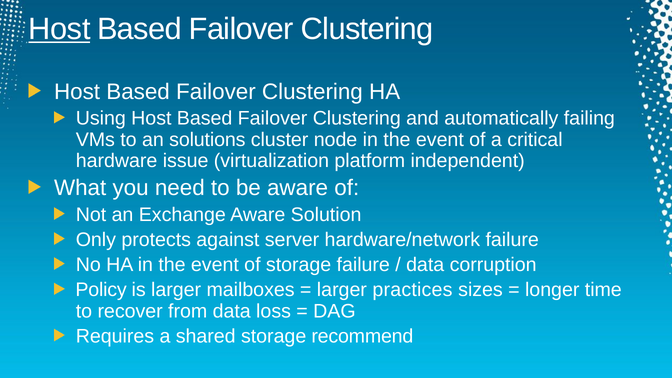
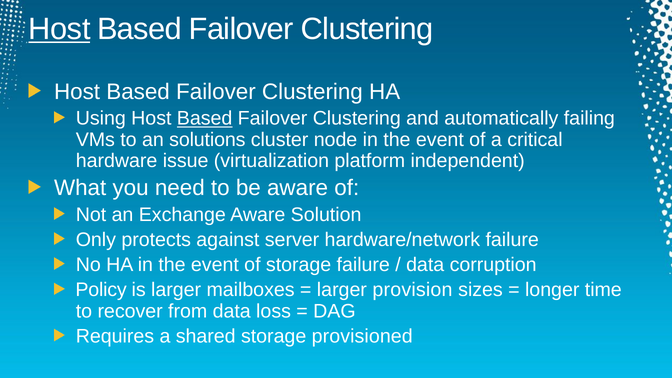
Based underline: none -> present (205, 118)
practices: practices -> provision (412, 290)
recommend: recommend -> provisioned (362, 336)
